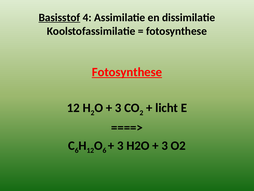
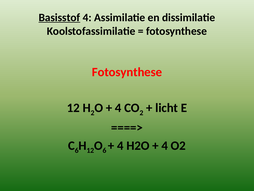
Fotosynthese underline: present -> none (127, 72)
3: 3 -> 4 (118, 108)
3: 3 -> 4 (120, 145)
3: 3 -> 4 (165, 145)
